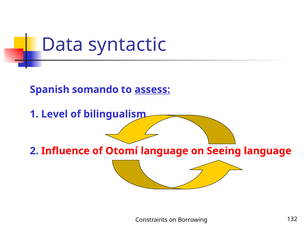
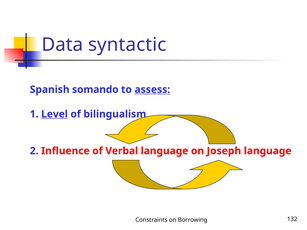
Level underline: none -> present (55, 114)
Otomí: Otomí -> Verbal (122, 151)
Seeing: Seeing -> Joseph (224, 151)
